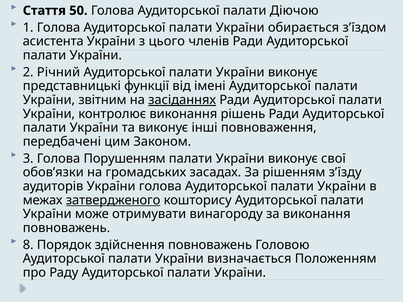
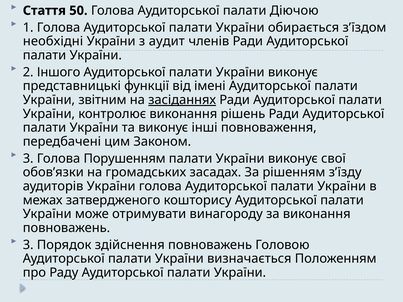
асистента: асистента -> необхідні (53, 41)
цього: цього -> аудит (167, 41)
Річний: Річний -> Іншого (59, 72)
затвердженого underline: present -> none (113, 200)
8: 8 -> 3 (28, 245)
